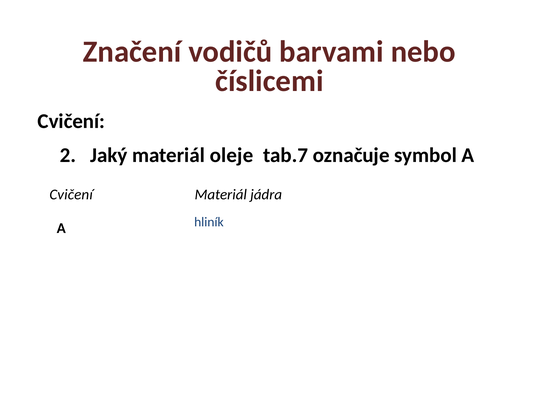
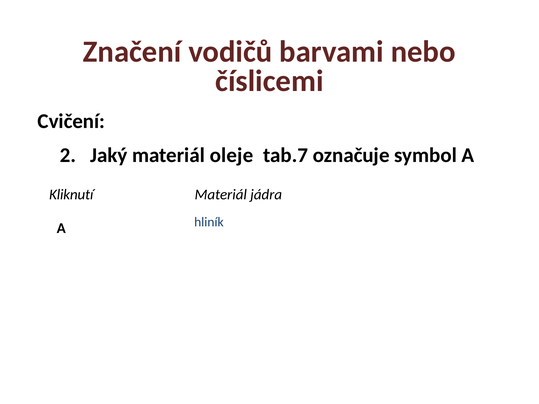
Cvičení: Cvičení -> Kliknutí (71, 195)
